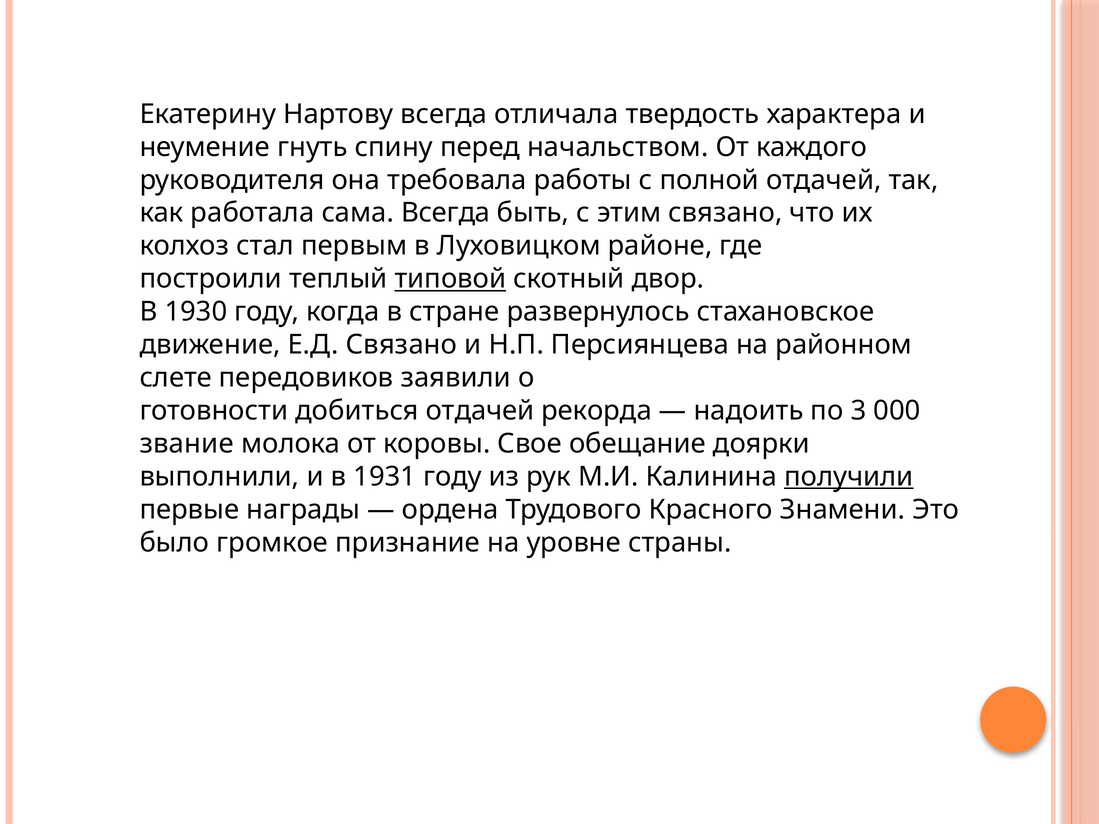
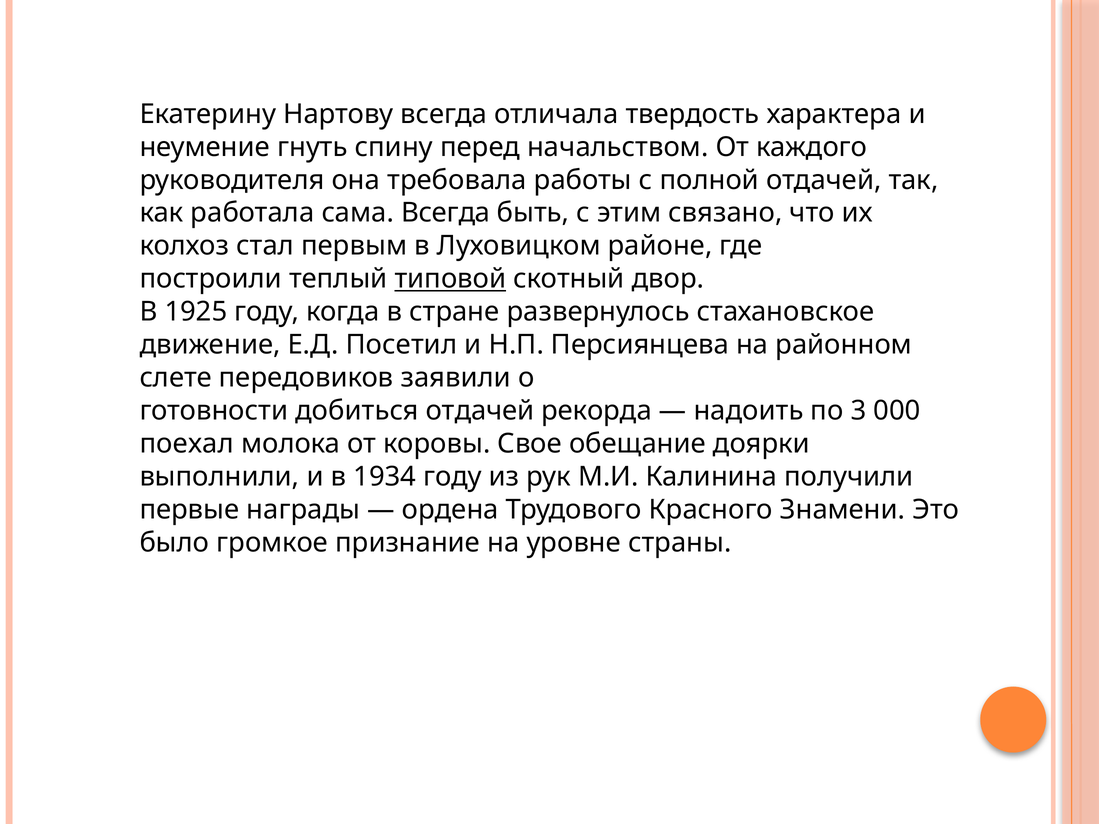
1930: 1930 -> 1925 (196, 312)
Е.Д Связано: Связано -> Посетил (401, 345)
звание: звание -> поехал (187, 444)
1931: 1931 -> 1934 (385, 477)
получили underline: present -> none (849, 477)
